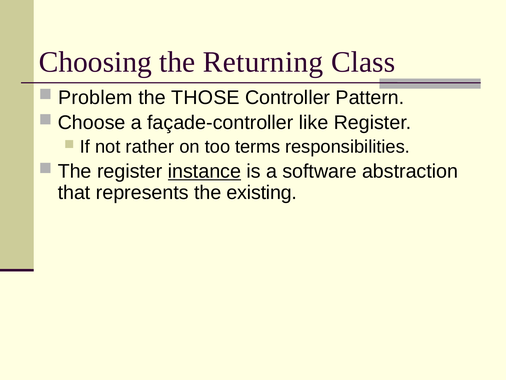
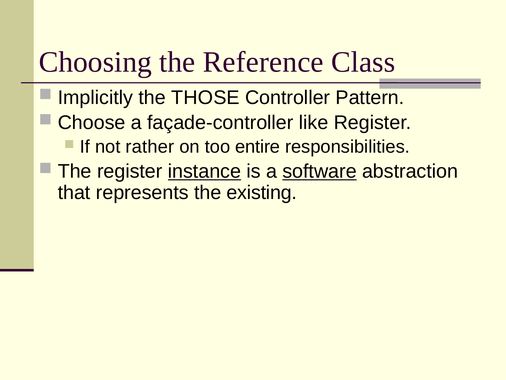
Returning: Returning -> Reference (263, 62)
Problem: Problem -> Implicitly (95, 97)
terms: terms -> entire (258, 147)
software underline: none -> present (320, 171)
